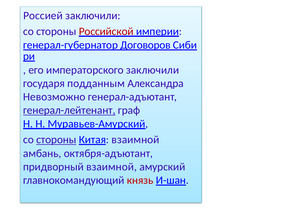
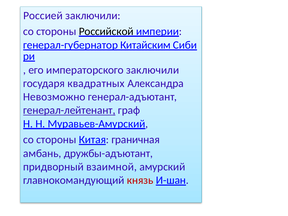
Российской colour: red -> black (106, 31)
Договоров: Договоров -> Китайским (145, 45)
подданным: подданным -> квадратных (96, 83)
стороны underline: present -> none (56, 140)
Китая взаимной: взаимной -> граничная (136, 140)
октября-адъютант: октября-адъютант -> дружбы-адъютант (108, 153)
